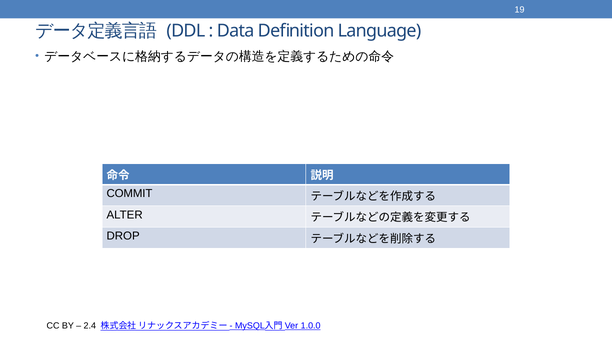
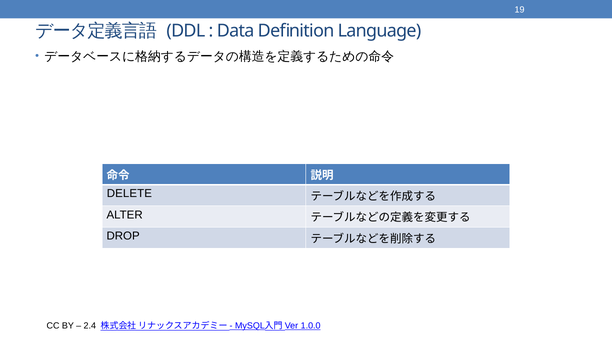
COMMIT: COMMIT -> DELETE (129, 194)
